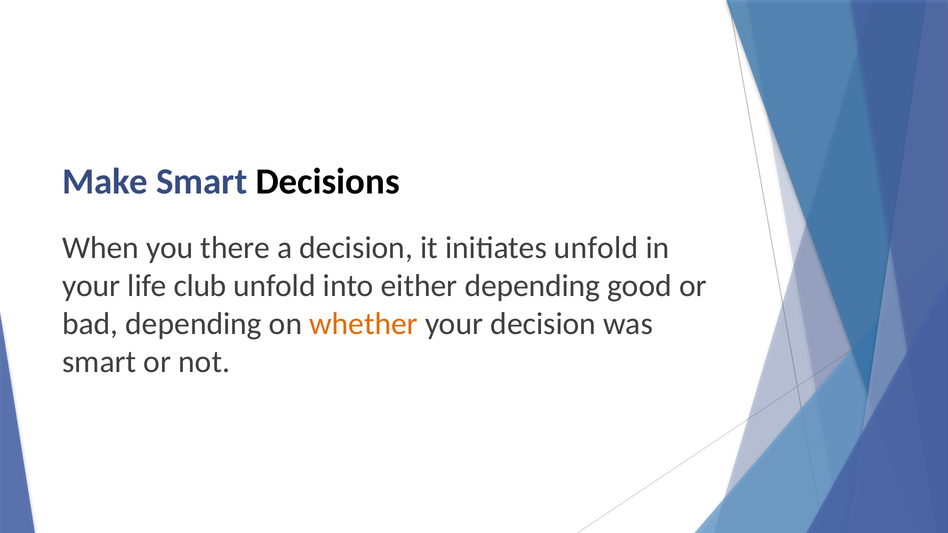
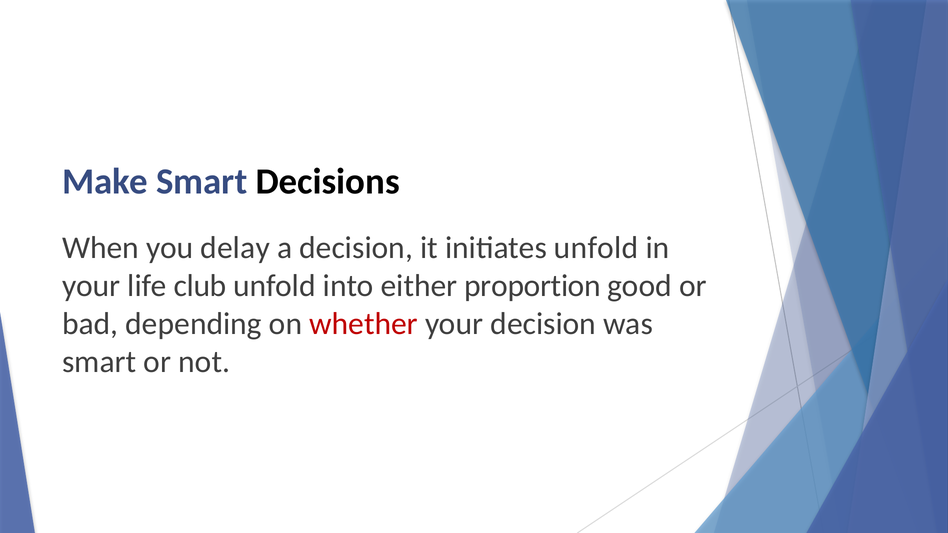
there: there -> delay (235, 248)
either depending: depending -> proportion (533, 286)
whether colour: orange -> red (364, 324)
